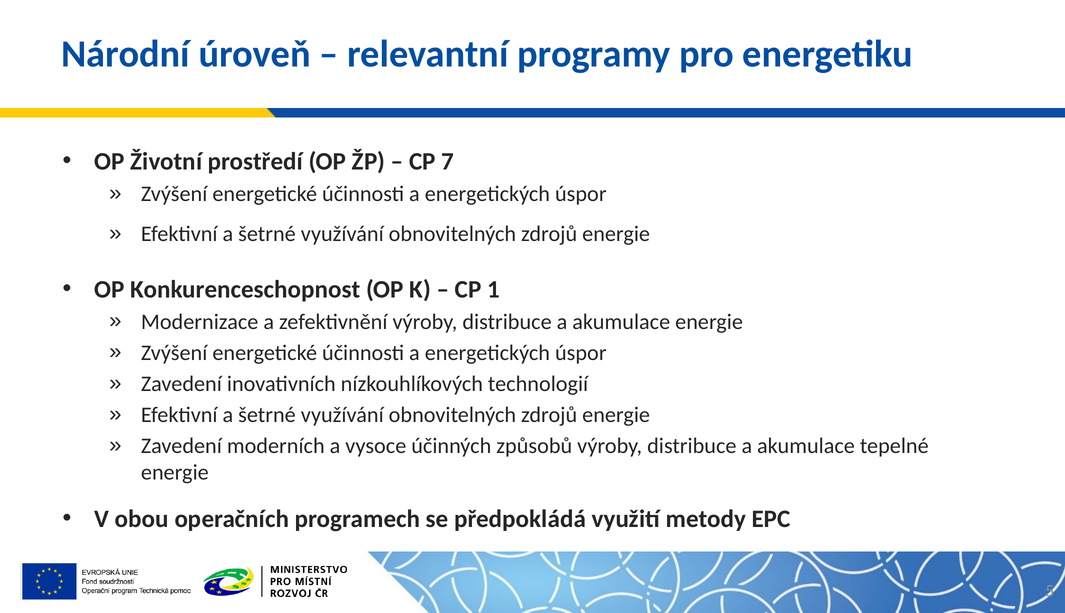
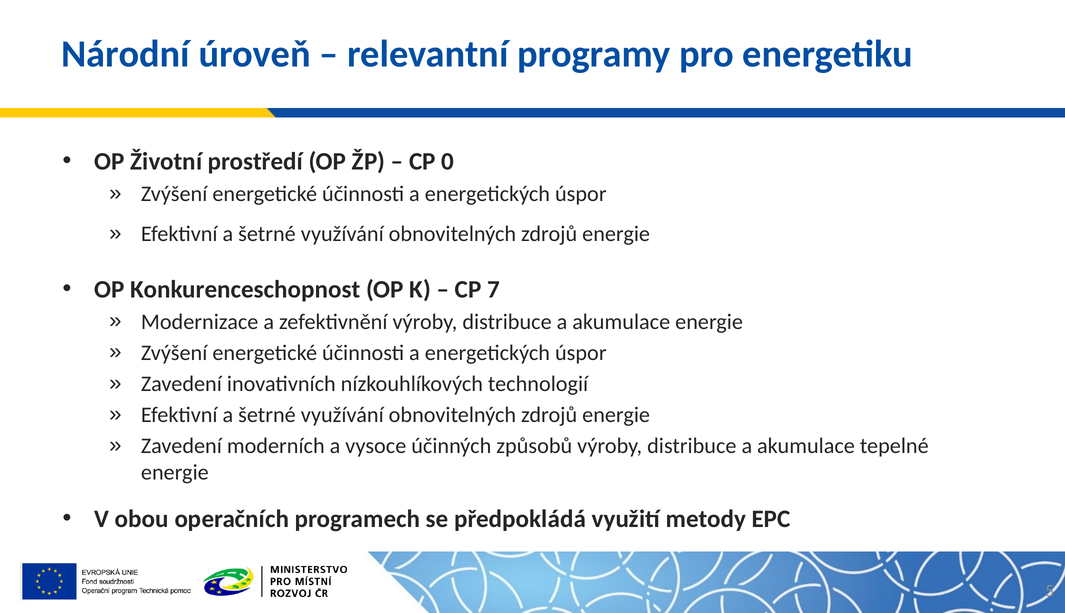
7: 7 -> 0 (448, 162)
1: 1 -> 7 (494, 289)
